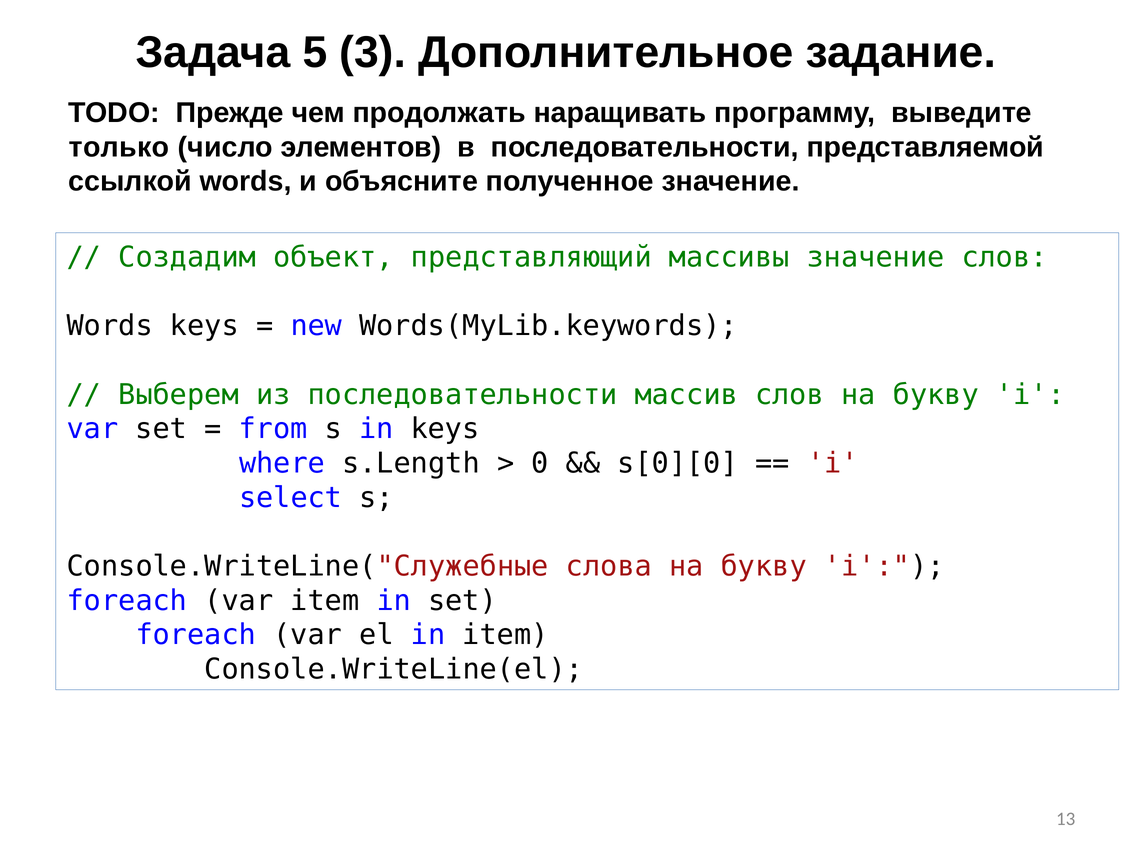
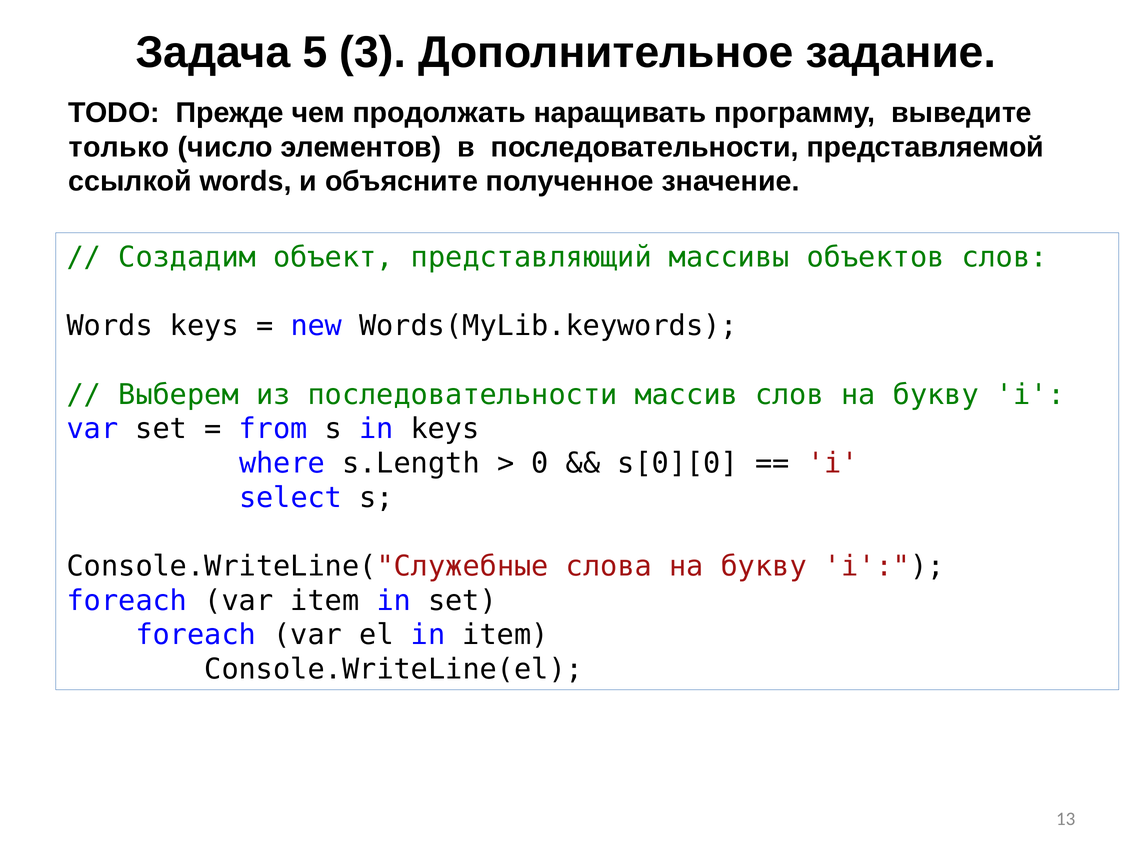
массивы значение: значение -> объектов (876, 257)
